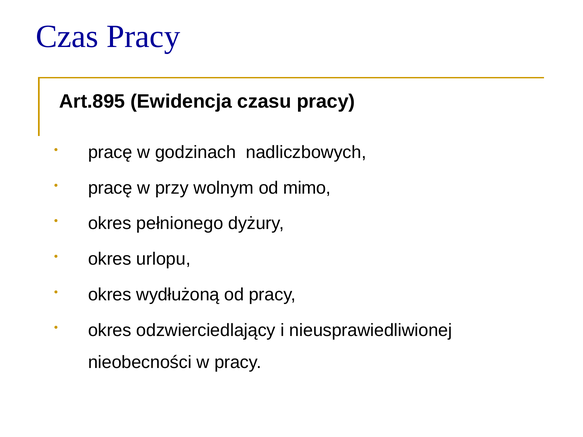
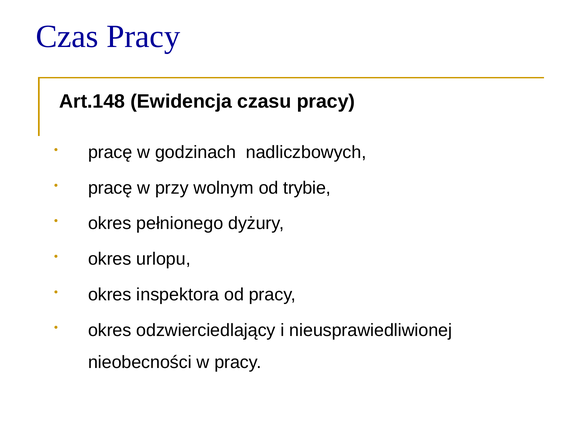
Art.895: Art.895 -> Art.148 (92, 101)
mimo: mimo -> trybie (307, 188)
wydłużoną: wydłużoną -> inspektora (178, 295)
